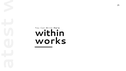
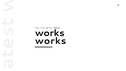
within: within -> works (50, 33)
